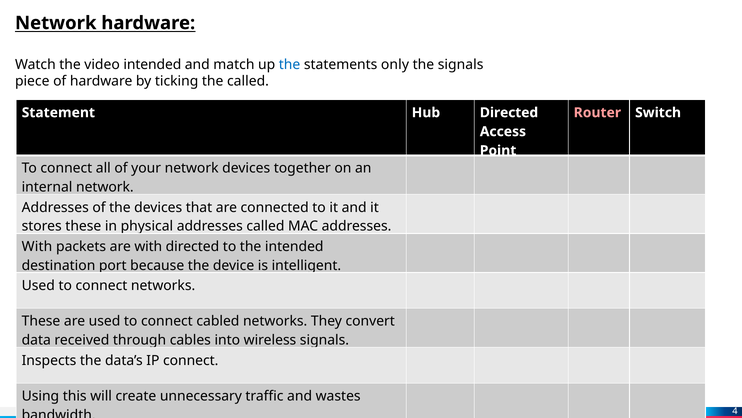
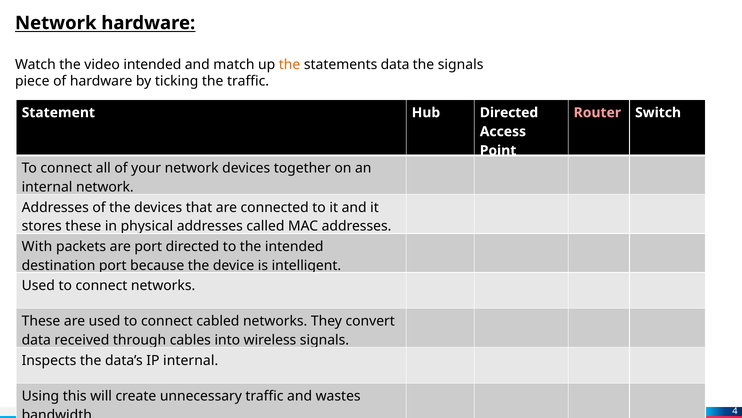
the colour: blue -> orange (290, 64)
statements only: only -> data (395, 64)
the called: called -> traffic (248, 81)
are with: with -> port (148, 246)
IP connect: connect -> internal (191, 360)
